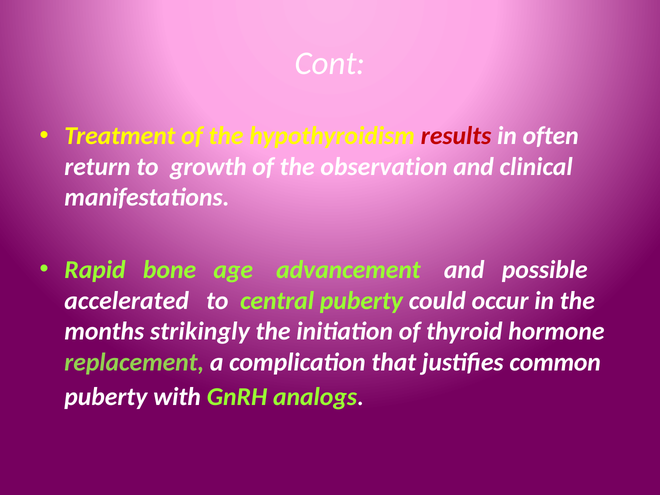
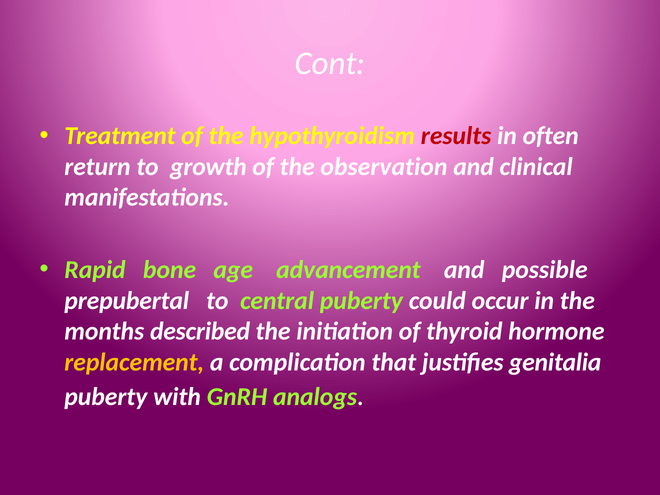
accelerated: accelerated -> prepubertal (127, 301)
strikingly: strikingly -> described (200, 331)
replacement colour: light green -> yellow (134, 362)
common: common -> genitalia (555, 362)
